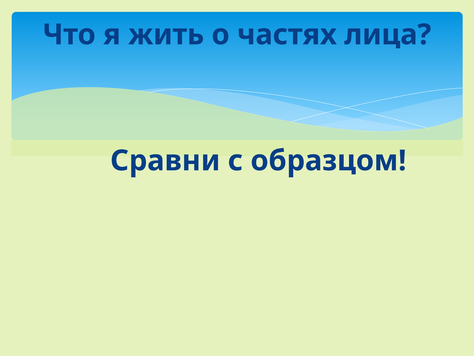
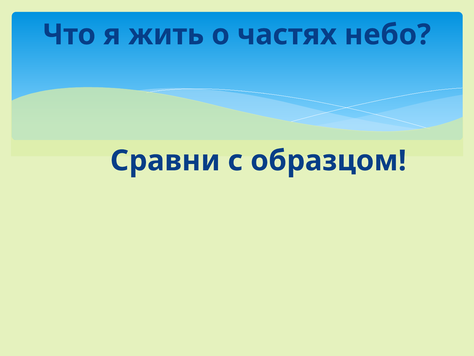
лица: лица -> небо (388, 35)
